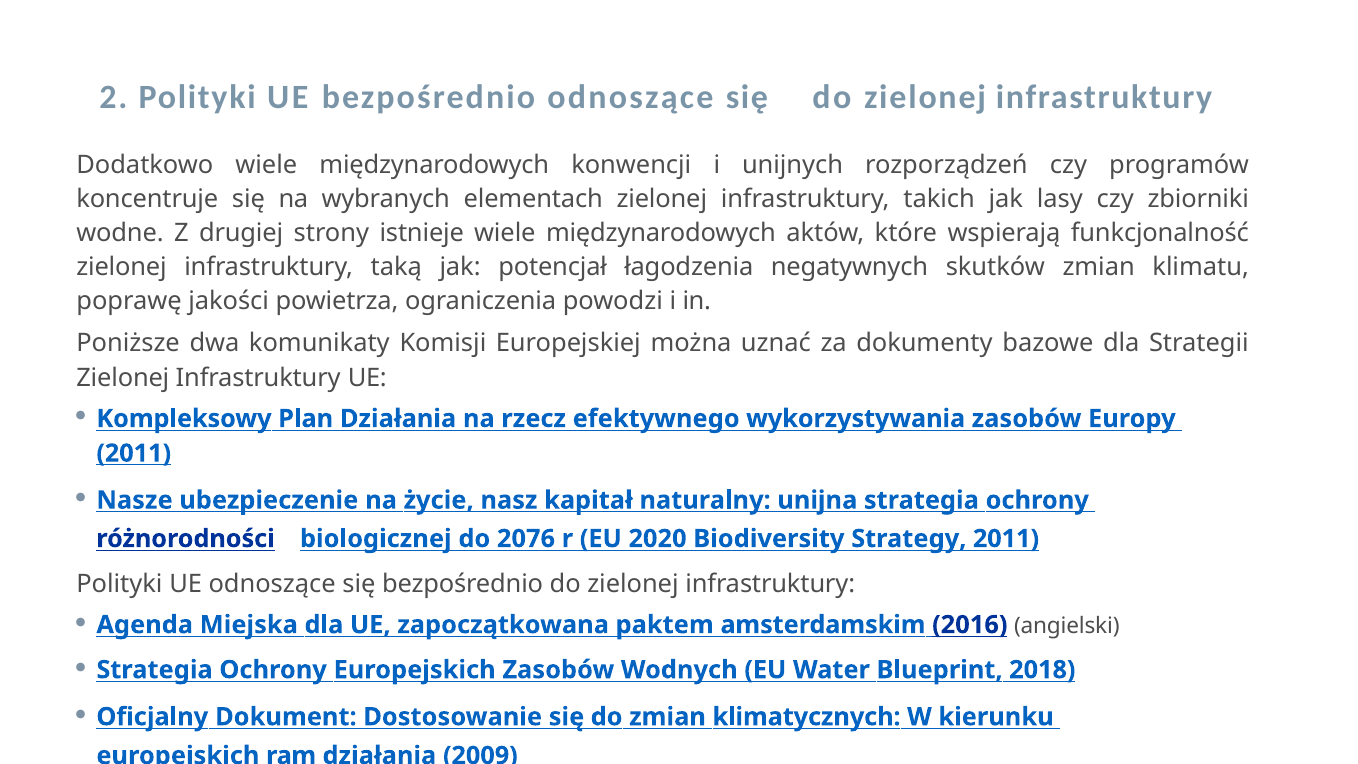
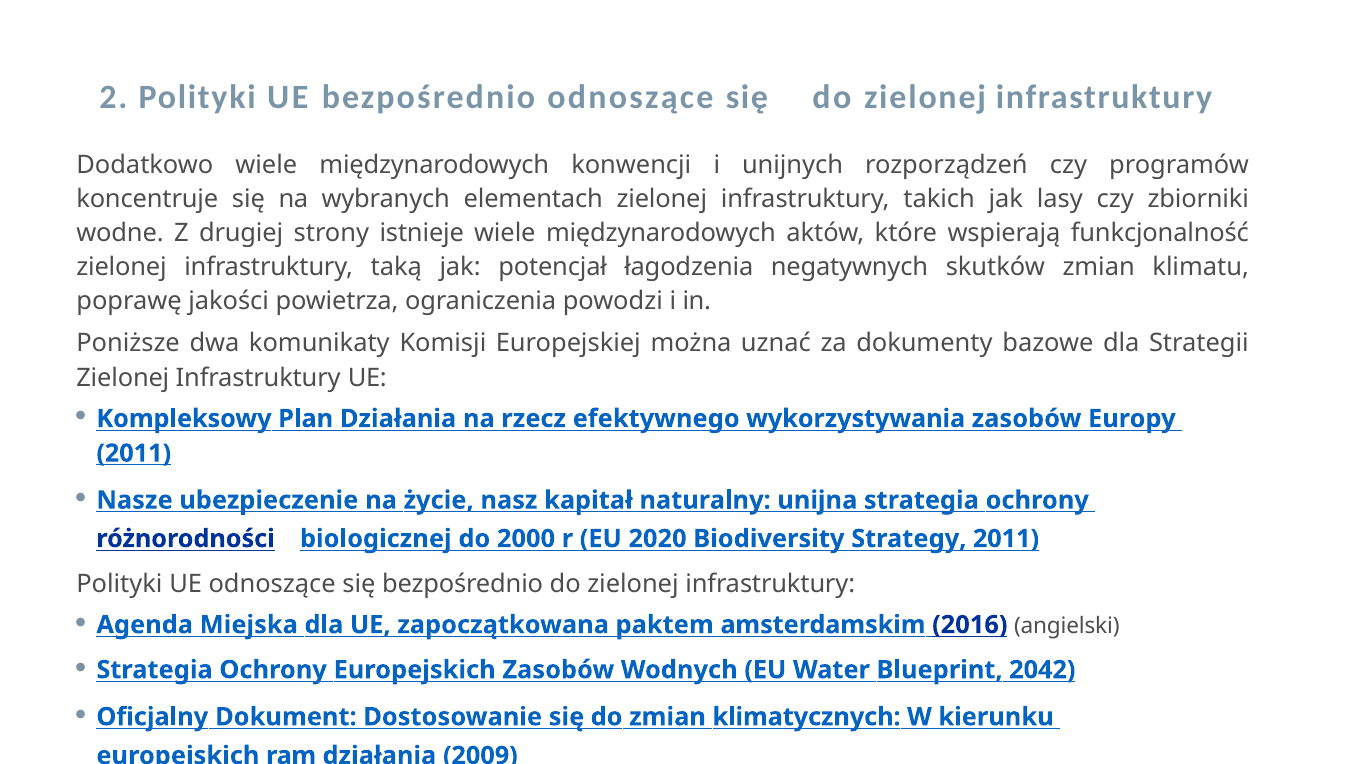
2076: 2076 -> 2000 (526, 539)
2018: 2018 -> 2042 (1042, 670)
